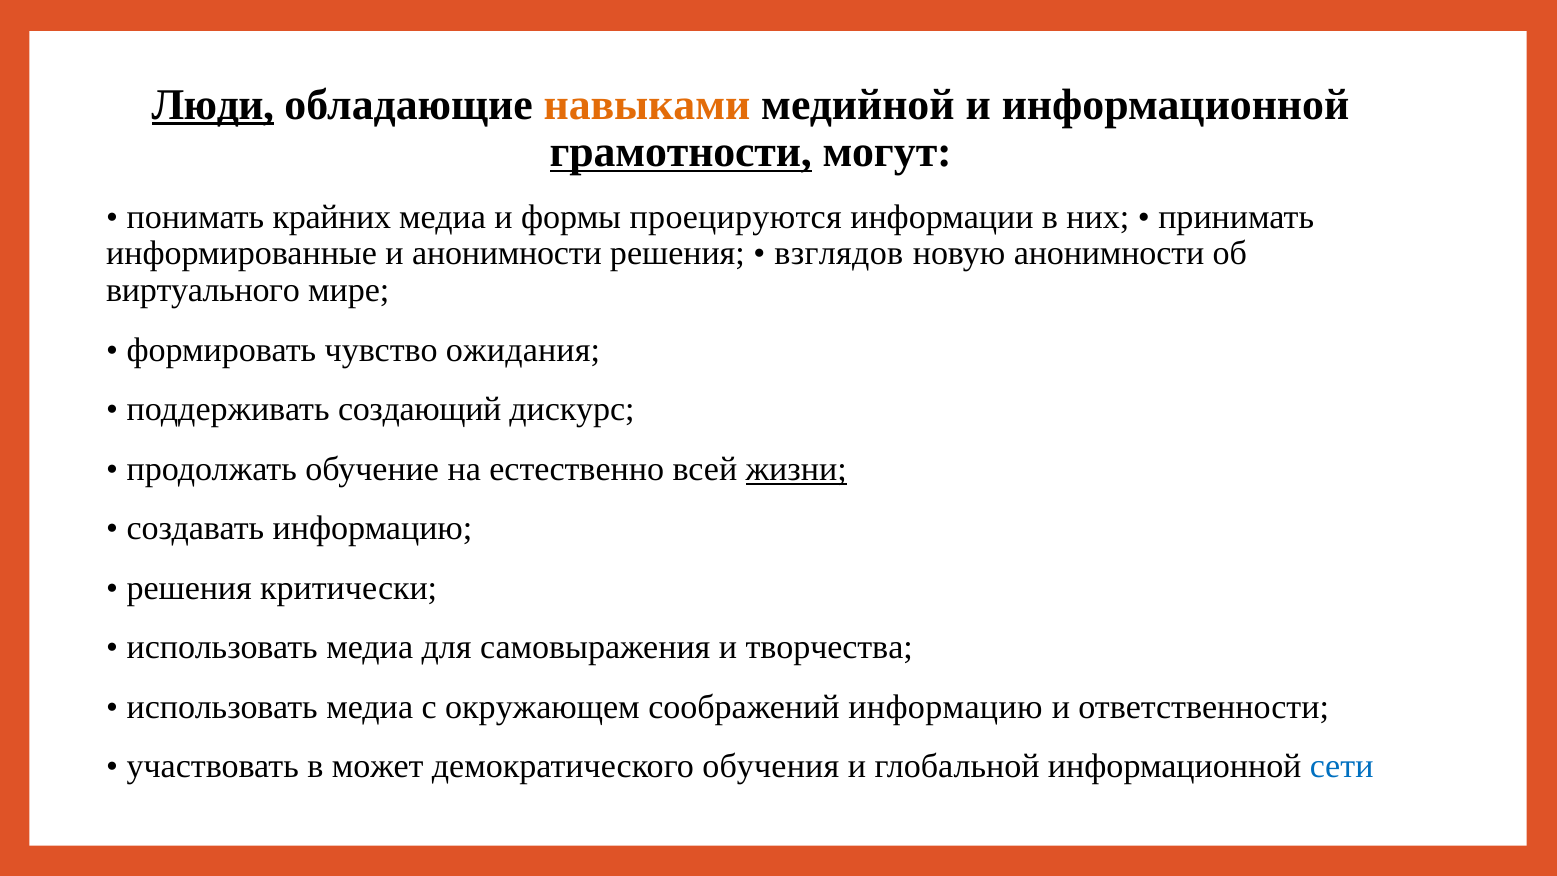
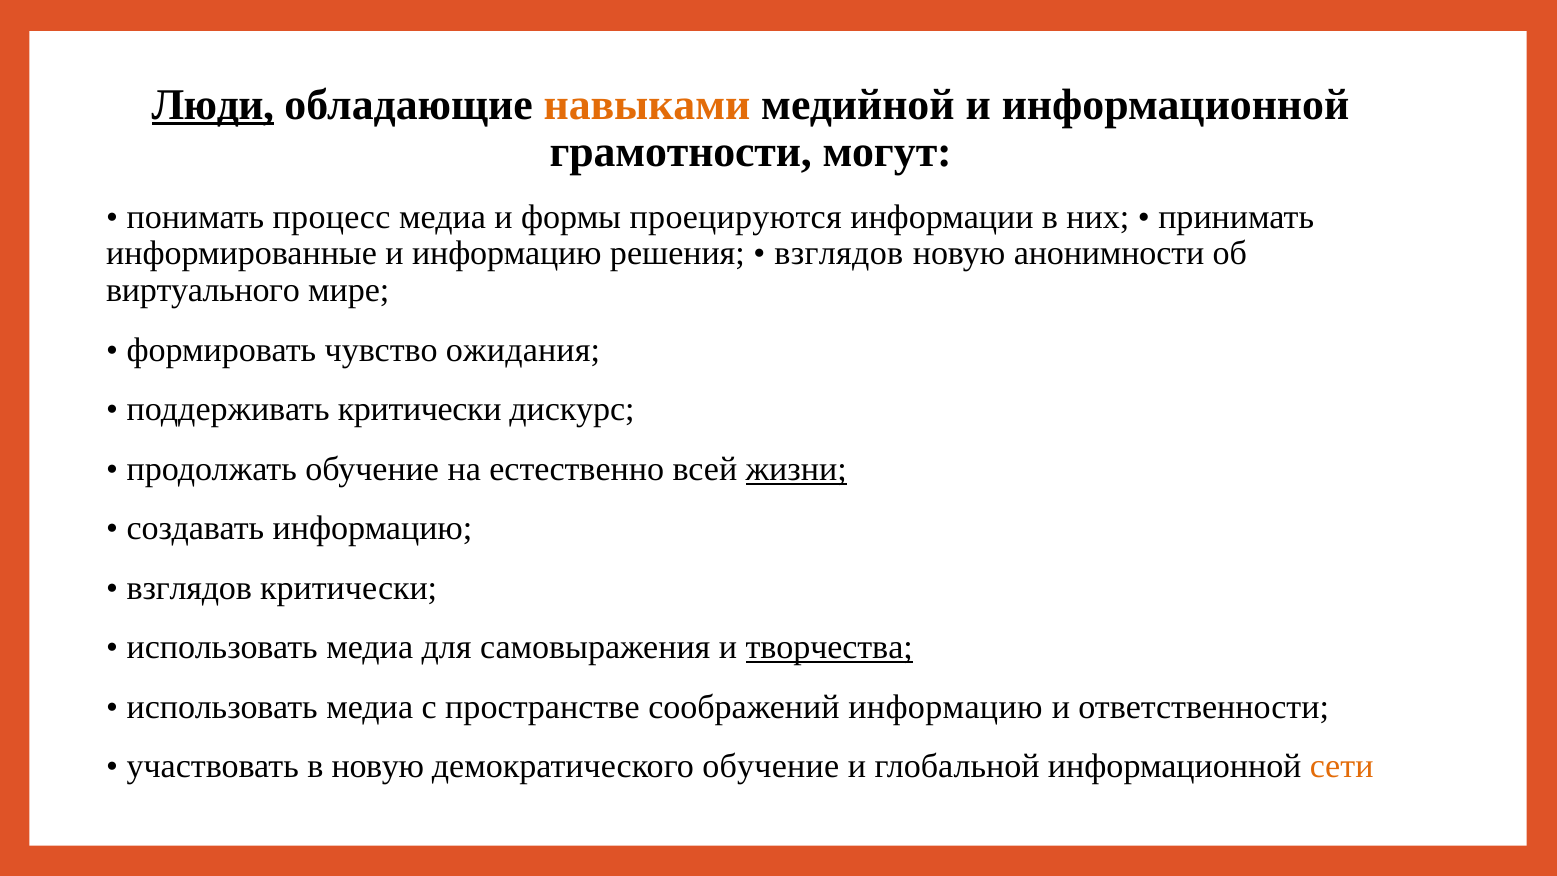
грамотности underline: present -> none (681, 152)
крайних: крайних -> процесс (332, 217)
и анонимности: анонимности -> информацию (507, 254)
поддерживать создающий: создающий -> критически (420, 409)
решения: решения -> взглядов (189, 588)
творчества underline: none -> present (829, 647)
окружающем: окружающем -> пространстве (542, 707)
в может: может -> новую (378, 766)
демократического обучения: обучения -> обучение (771, 766)
сети colour: blue -> orange (1342, 766)
